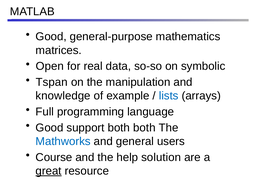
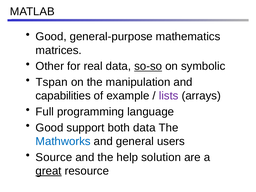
Open: Open -> Other (50, 66)
so-so underline: none -> present (148, 66)
knowledge: knowledge -> capabilities (63, 96)
lists colour: blue -> purple (169, 96)
both both: both -> data (144, 128)
Course: Course -> Source (54, 157)
